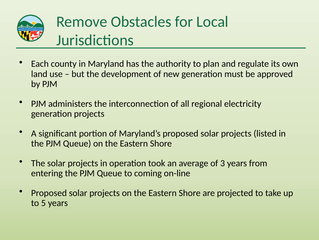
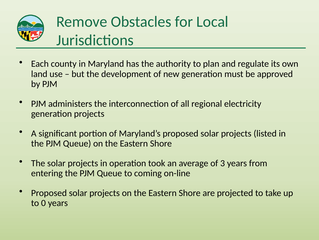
5: 5 -> 0 (43, 202)
